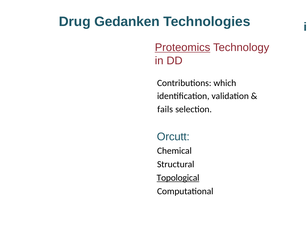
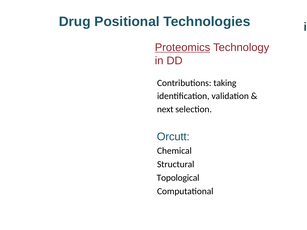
Gedanken: Gedanken -> Positional (127, 22)
which: which -> taking (225, 83)
fails: fails -> next (165, 109)
Topological underline: present -> none (178, 178)
